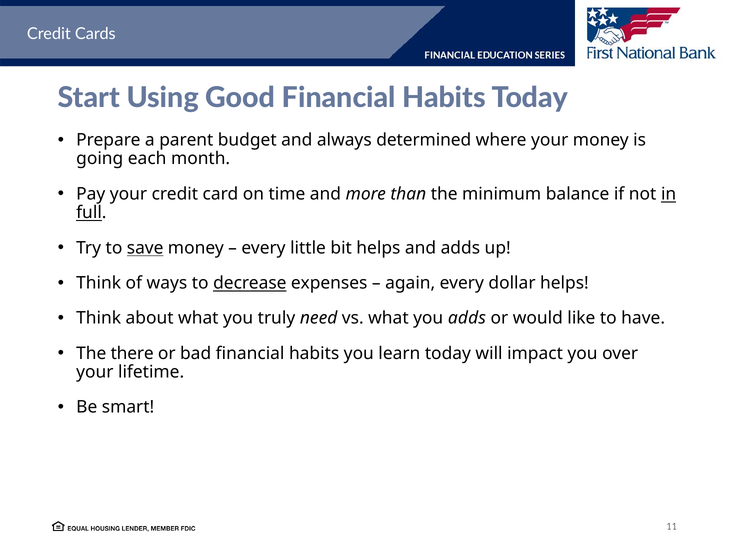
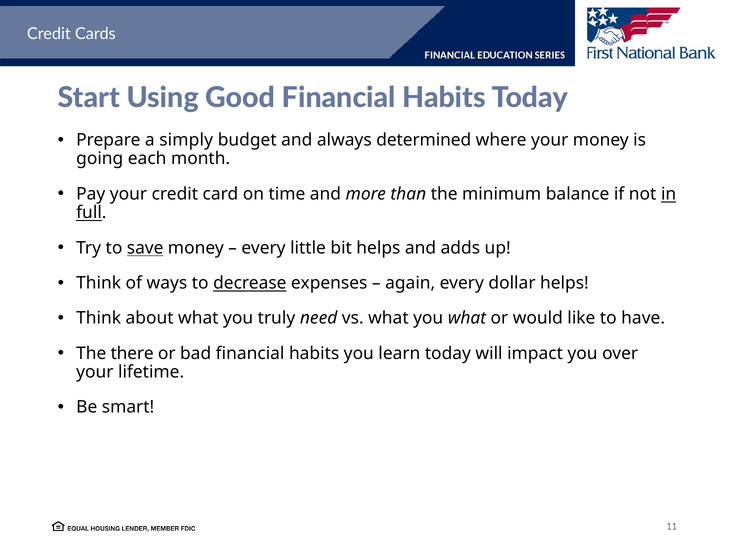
parent: parent -> simply (186, 140)
you adds: adds -> what (467, 318)
